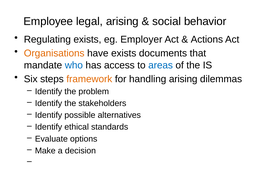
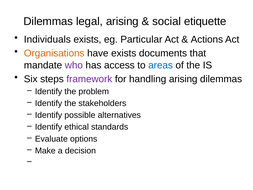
Employee: Employee -> Dilemmas (48, 21)
behavior: behavior -> etiquette (205, 21)
Regulating: Regulating -> Individuals (47, 39)
Employer: Employer -> Particular (141, 39)
who colour: blue -> purple (74, 65)
framework colour: orange -> purple (89, 79)
